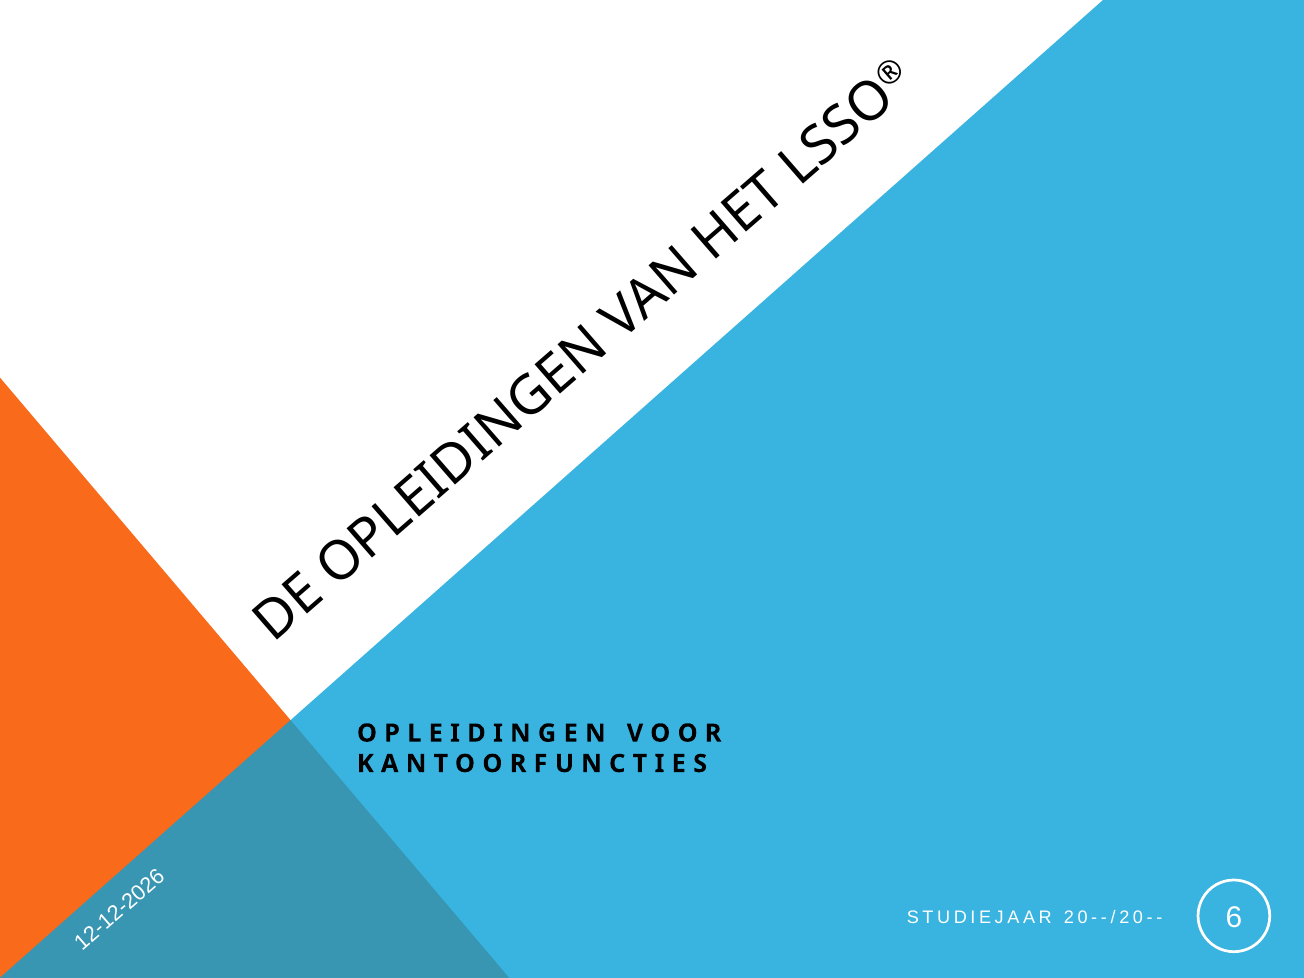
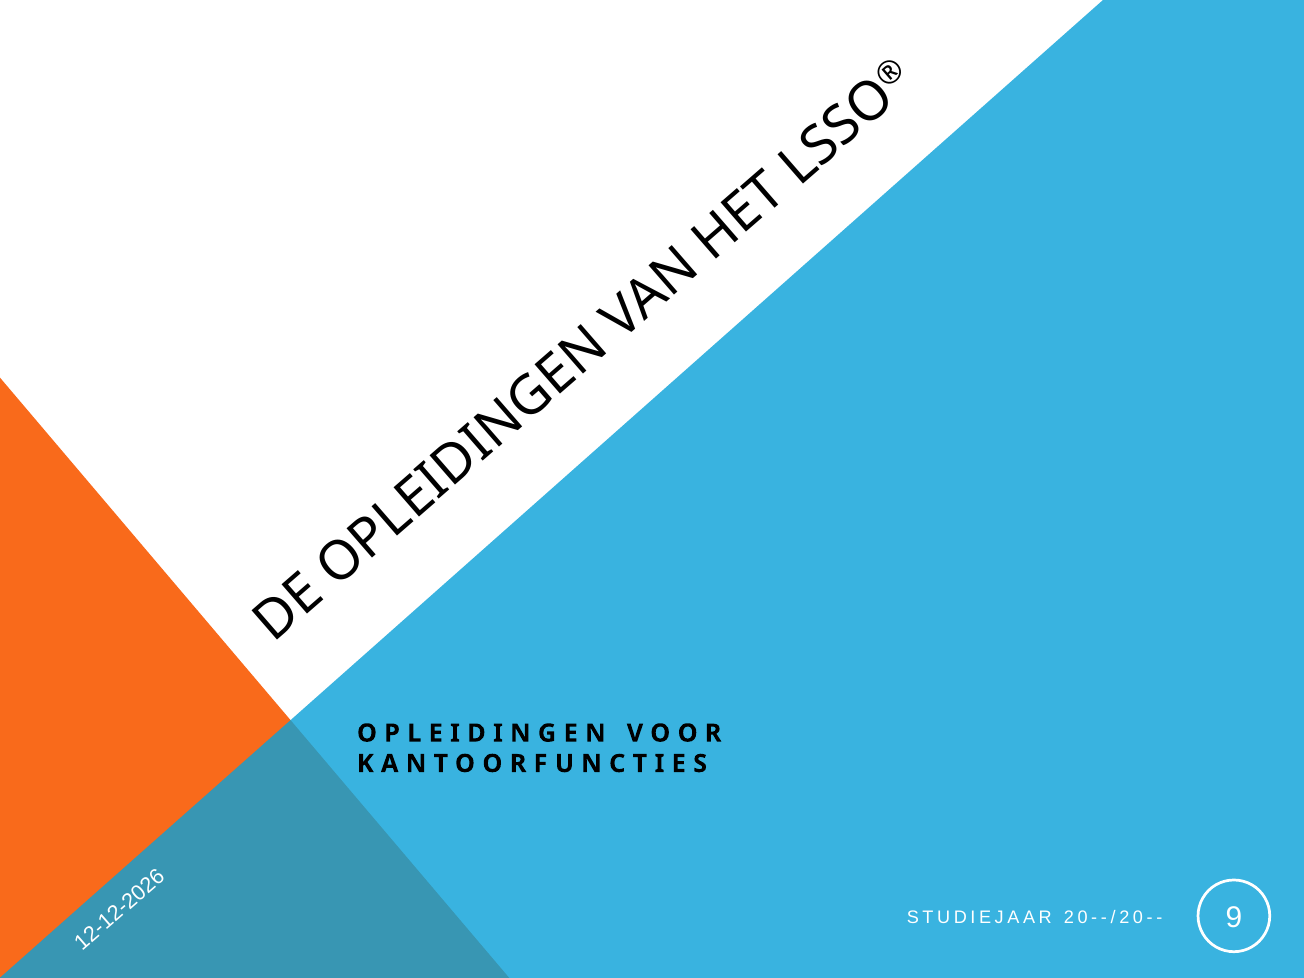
20--/20-- 6: 6 -> 9 (1234, 918)
